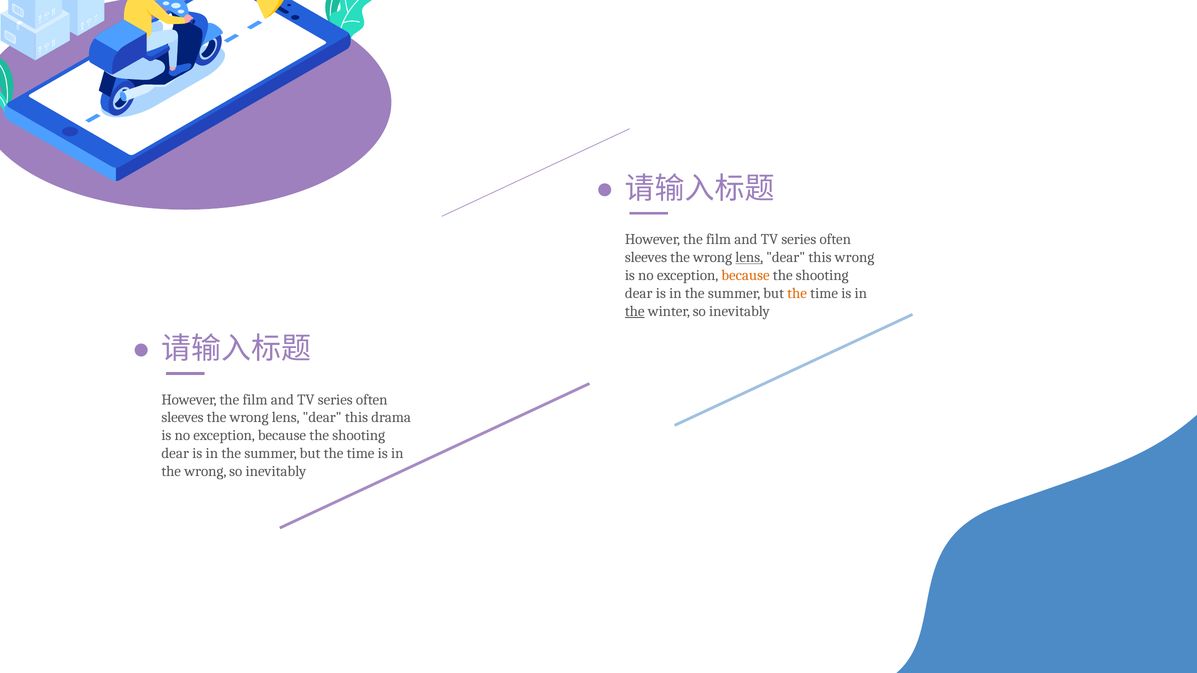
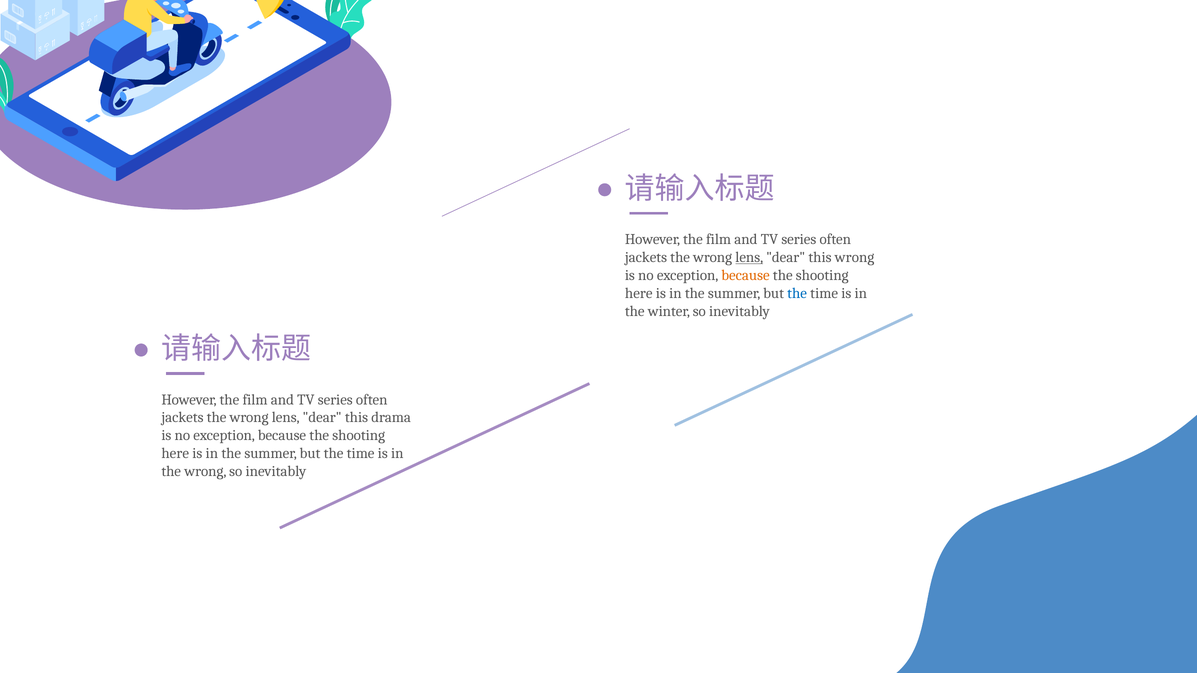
sleeves: sleeves -> jackets (646, 257)
dear: dear -> here (639, 293)
the colour: orange -> blue (797, 293)
the underline: present -> none (635, 311)
sleeves: sleeves -> jackets (182, 418)
dear: dear -> here (175, 454)
